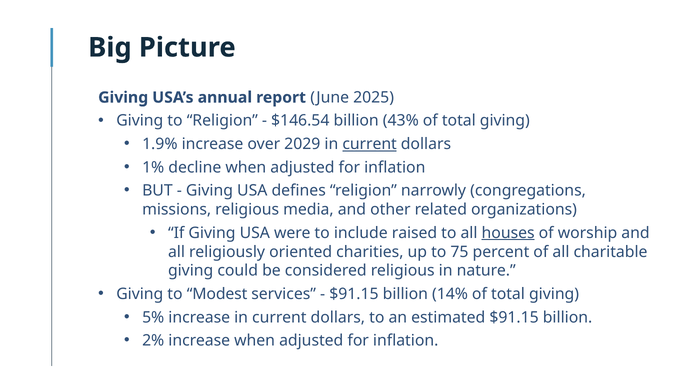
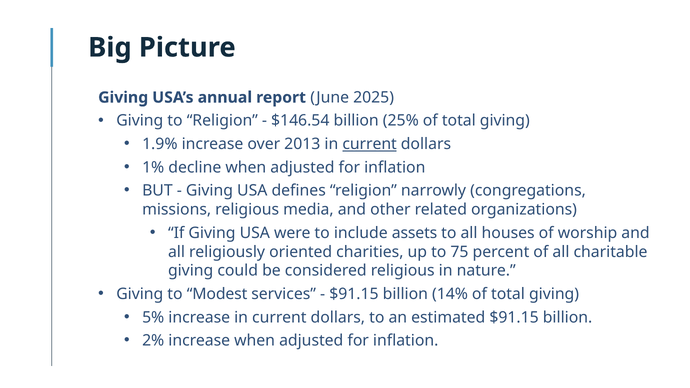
43%: 43% -> 25% (401, 121)
2029: 2029 -> 2013 (302, 144)
raised: raised -> assets (415, 233)
houses underline: present -> none (508, 233)
